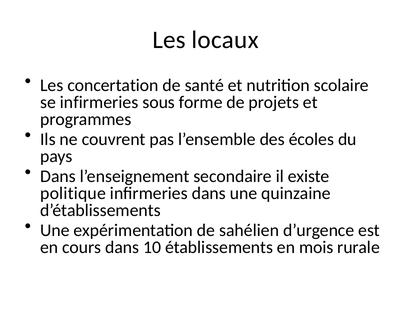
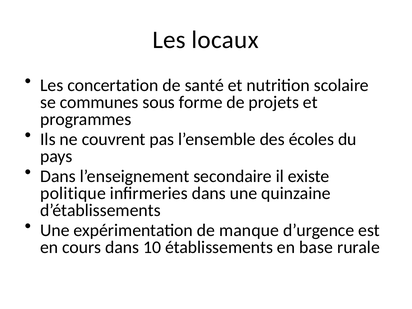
se infirmeries: infirmeries -> communes (99, 102)
sahélien: sahélien -> manque (249, 230)
mois: mois -> base (316, 247)
